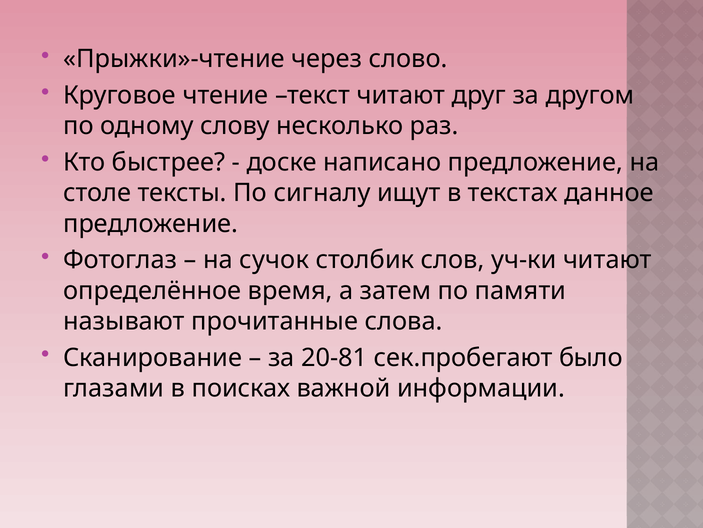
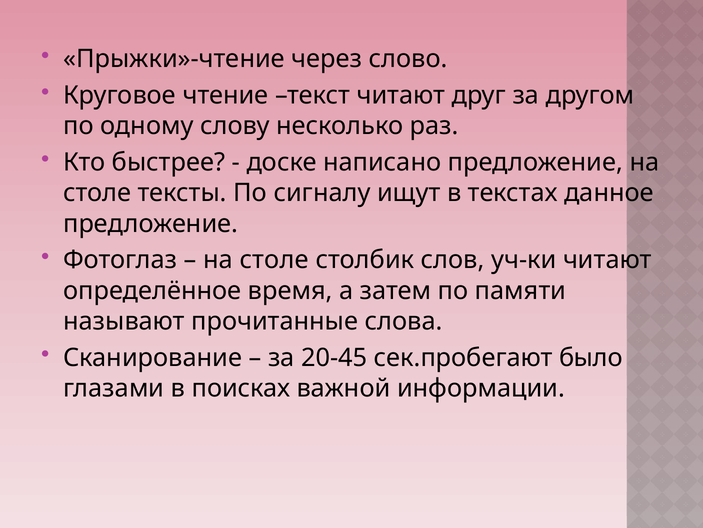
сучок: сучок -> столе (274, 260)
20-81: 20-81 -> 20-45 (334, 357)
